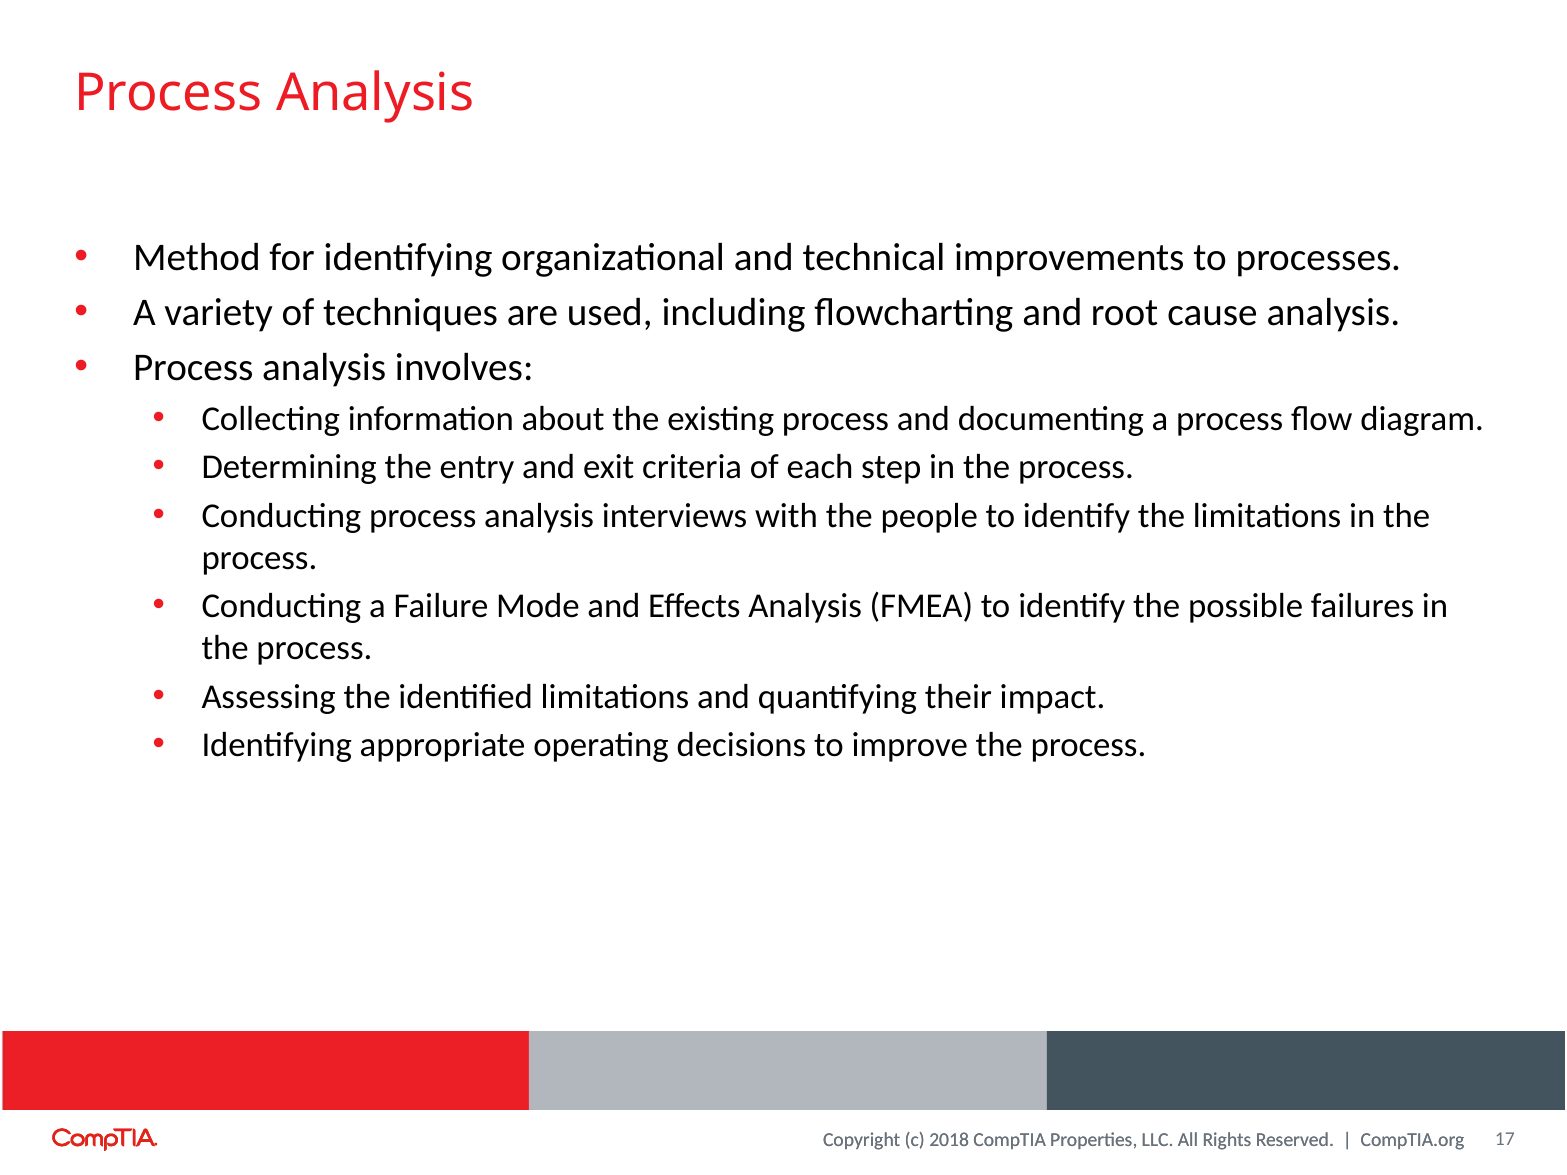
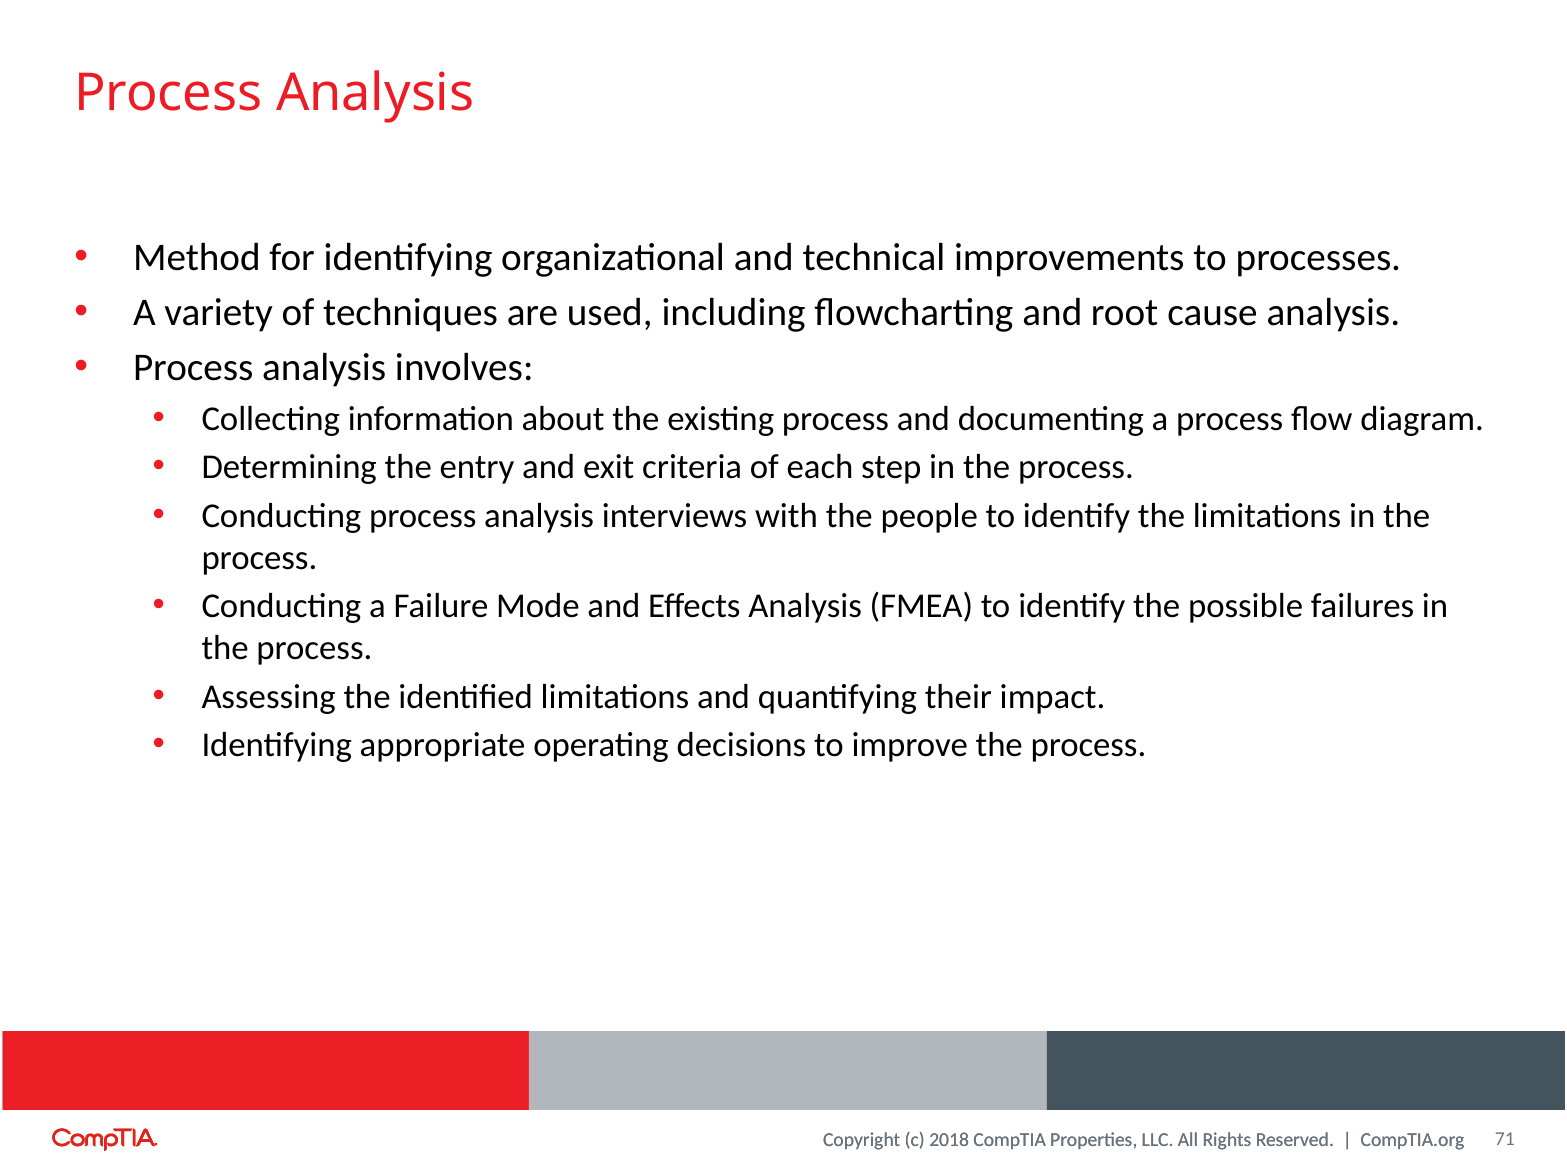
17: 17 -> 71 (1505, 1140)
